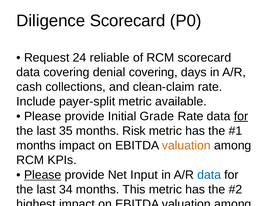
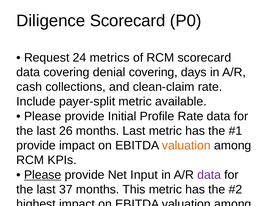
reliable: reliable -> metrics (110, 57)
Grade: Grade -> Profile (157, 116)
for underline: present -> none (241, 116)
35: 35 -> 26 (66, 131)
months Risk: Risk -> Last (134, 131)
months: months -> provide (36, 145)
data colour: blue -> purple (209, 174)
34: 34 -> 37 (66, 189)
